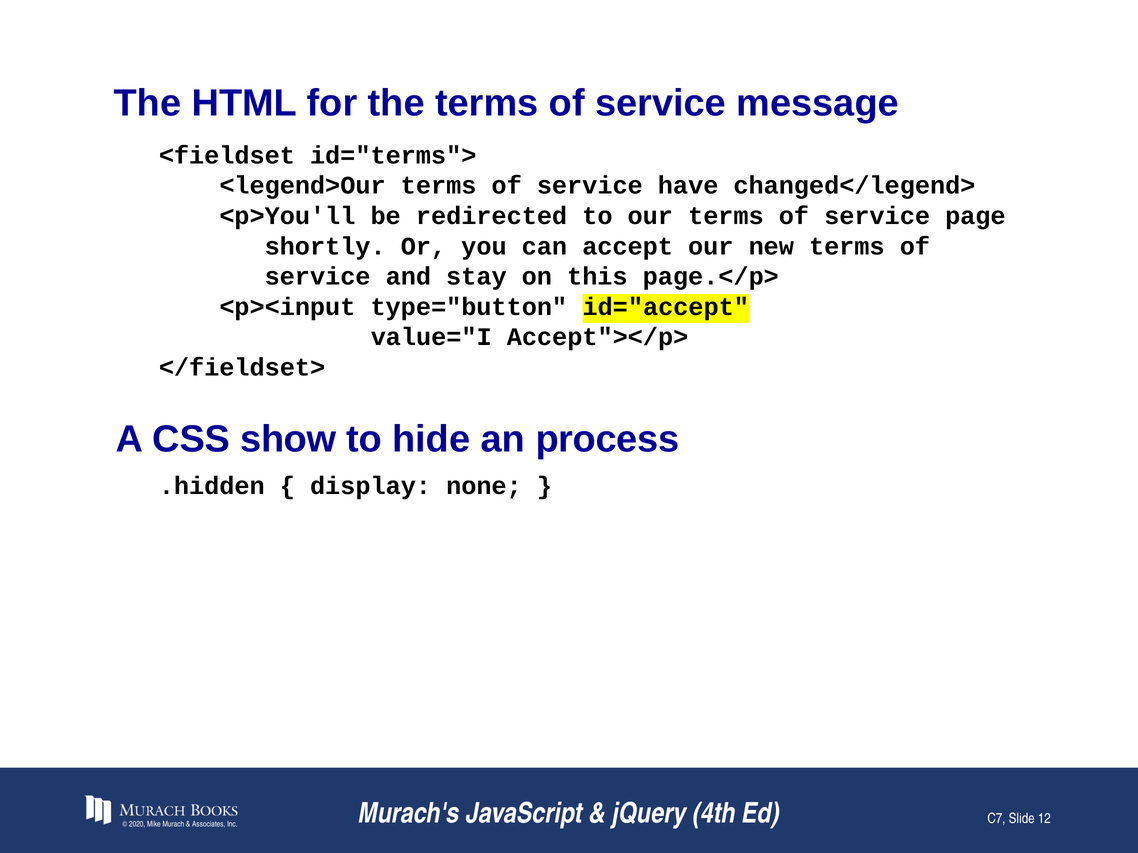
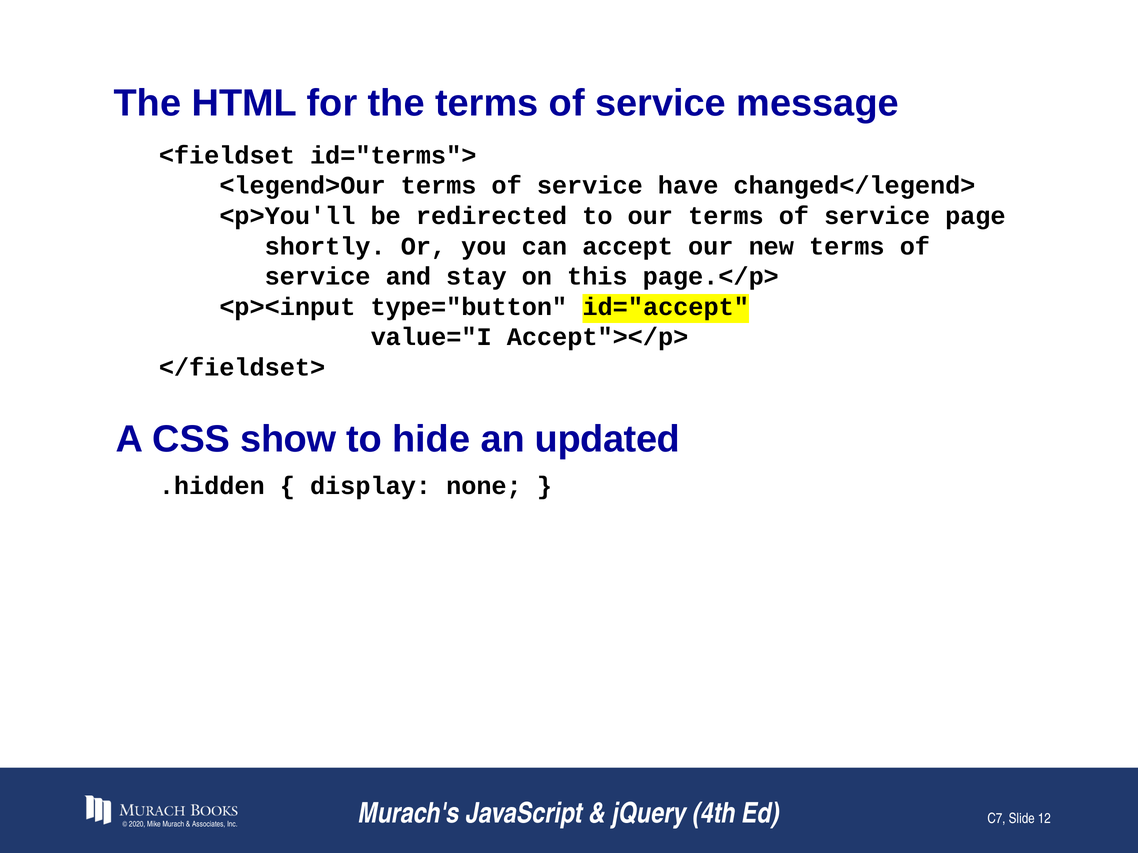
process: process -> updated (607, 440)
